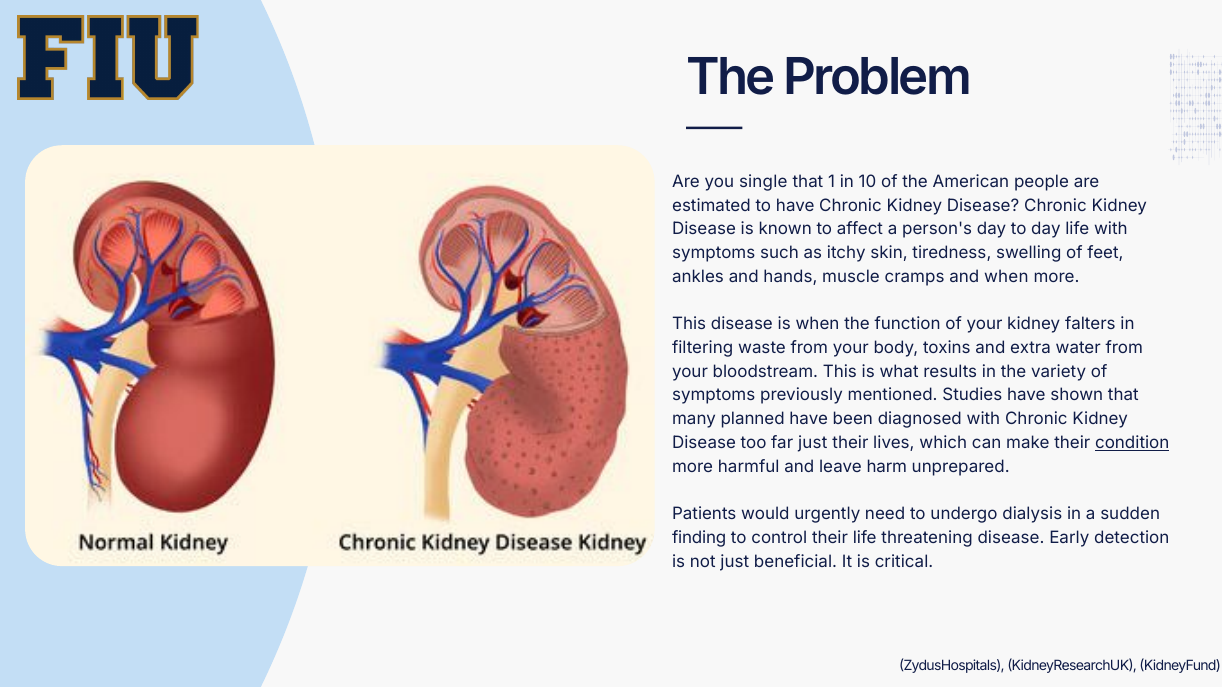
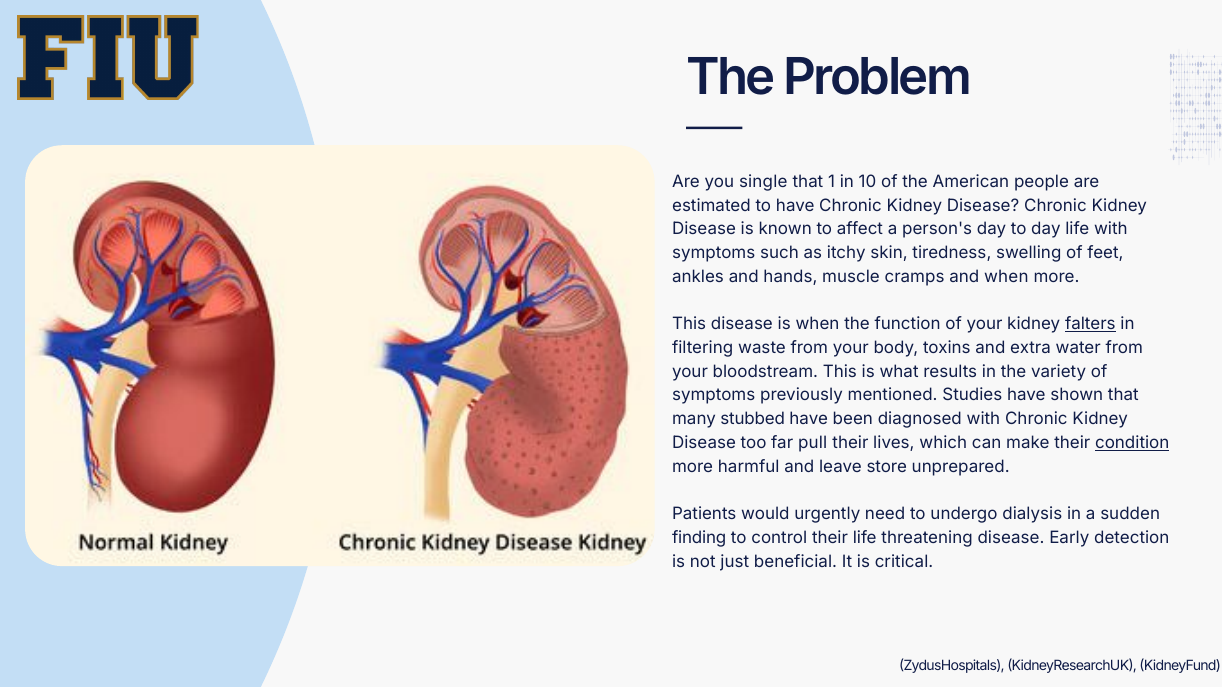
falters underline: none -> present (1090, 324)
planned: planned -> stubbed (753, 419)
far just: just -> pull (813, 443)
harm: harm -> store (887, 467)
